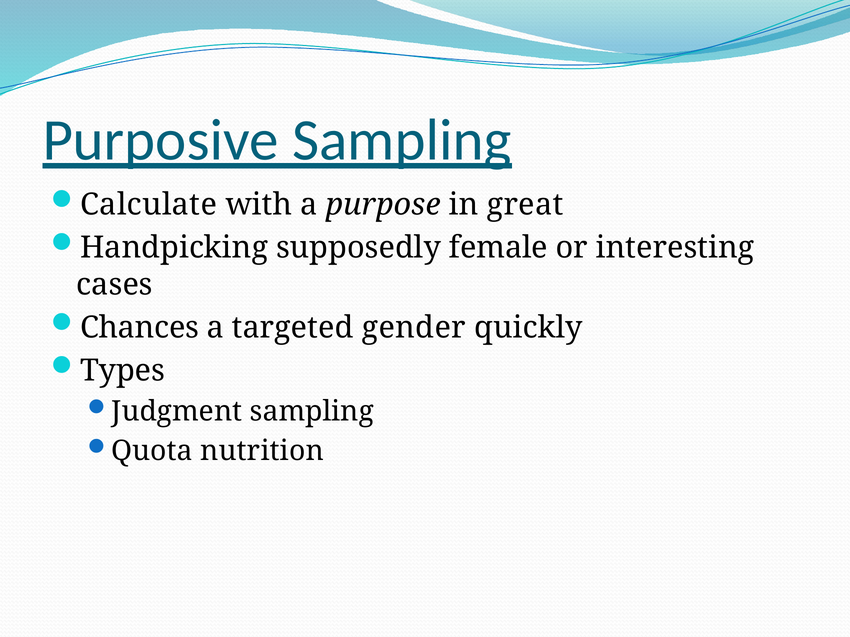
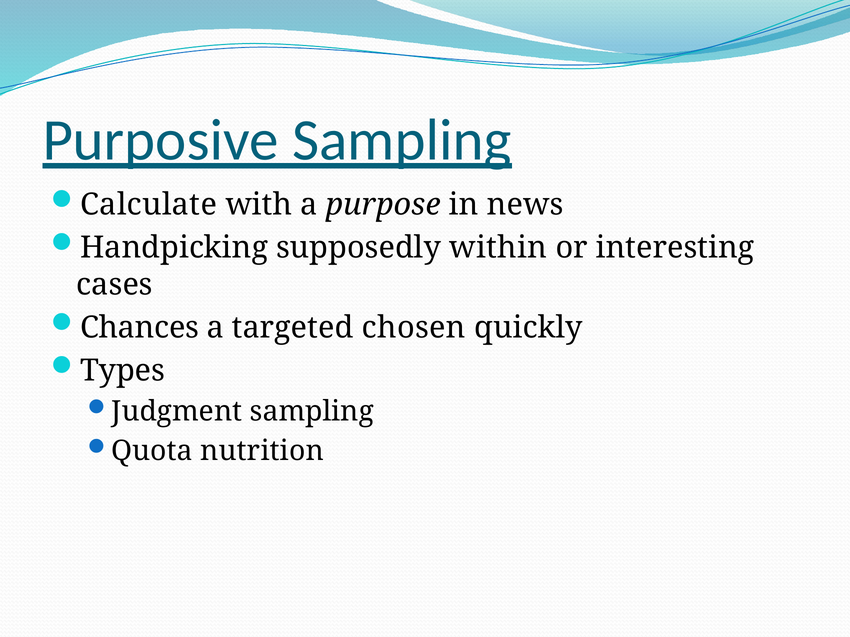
great: great -> news (525, 205)
female: female -> within (498, 248)
gender: gender -> chosen (414, 328)
